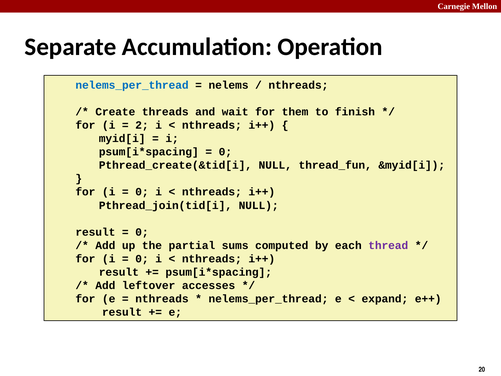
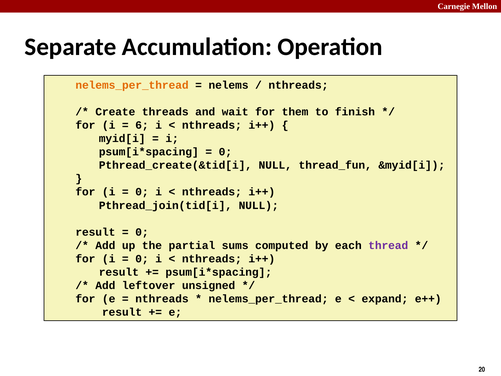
nelems_per_thread colour: blue -> orange (132, 85)
2: 2 -> 6 (142, 125)
accesses: accesses -> unsigned (209, 285)
